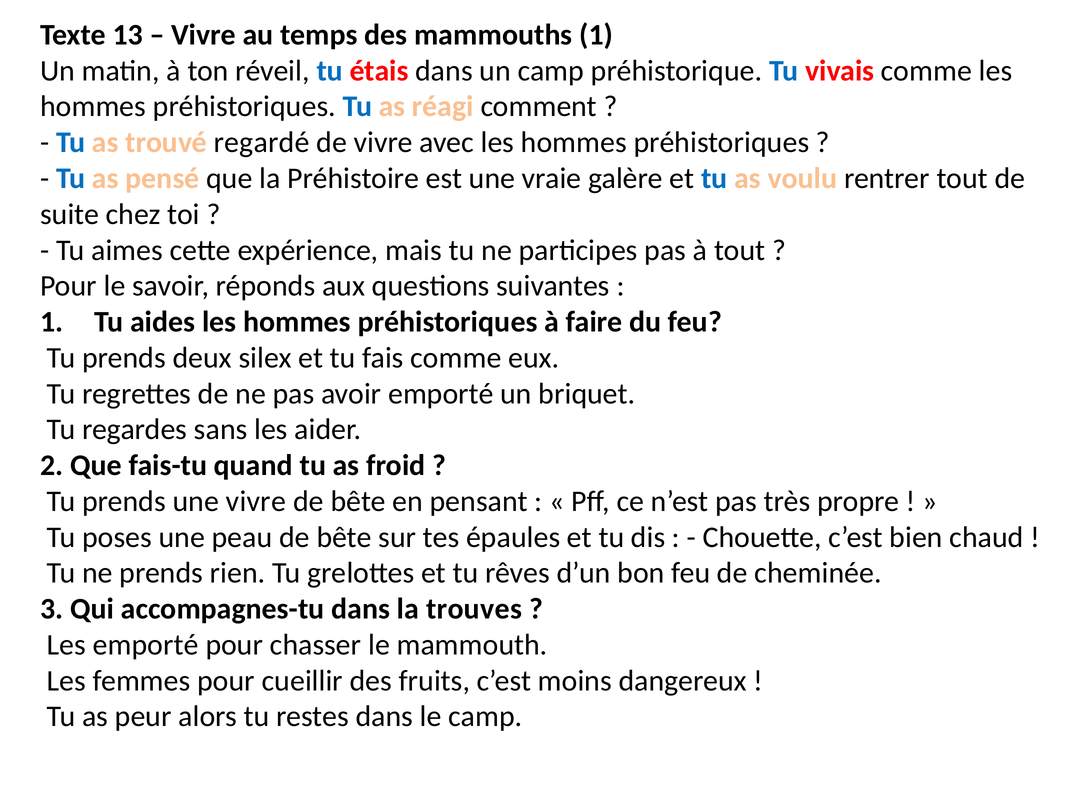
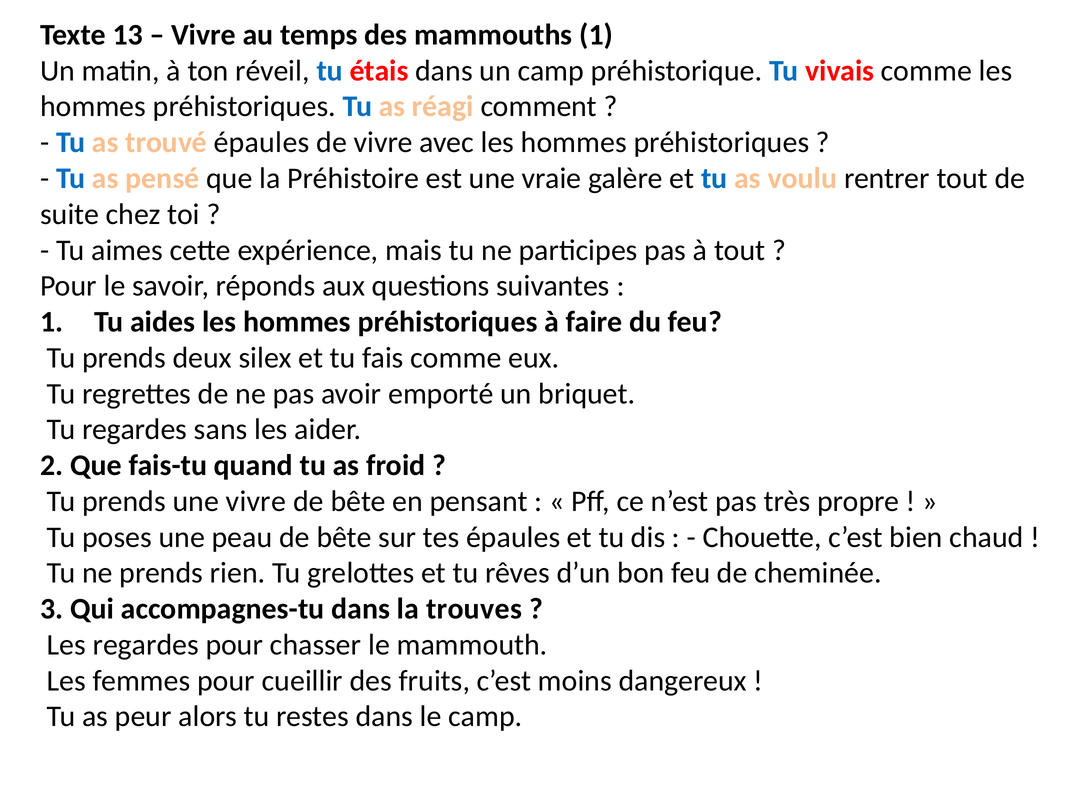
trouvé regardé: regardé -> épaules (262, 143)
Les emporté: emporté -> regardes (146, 645)
